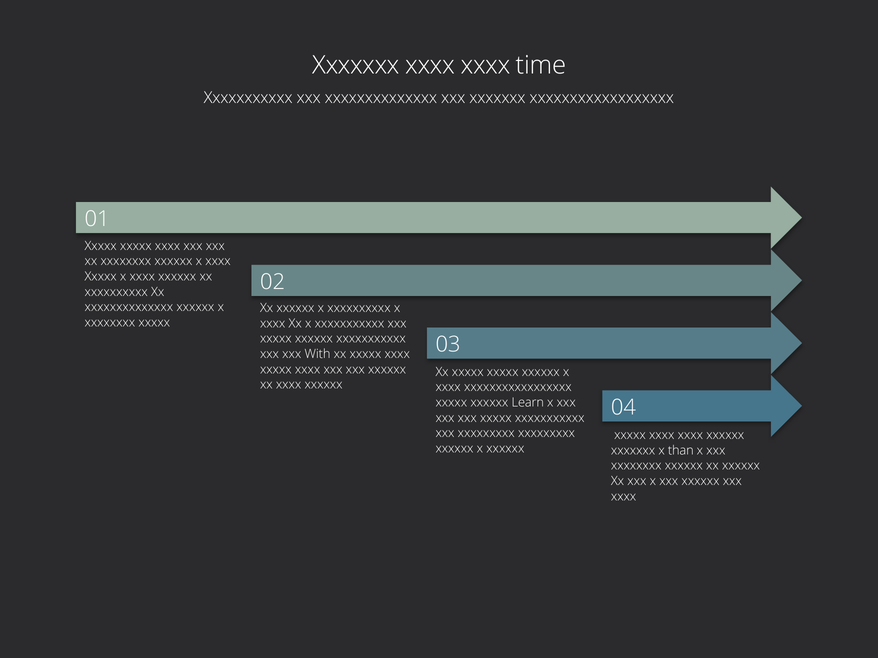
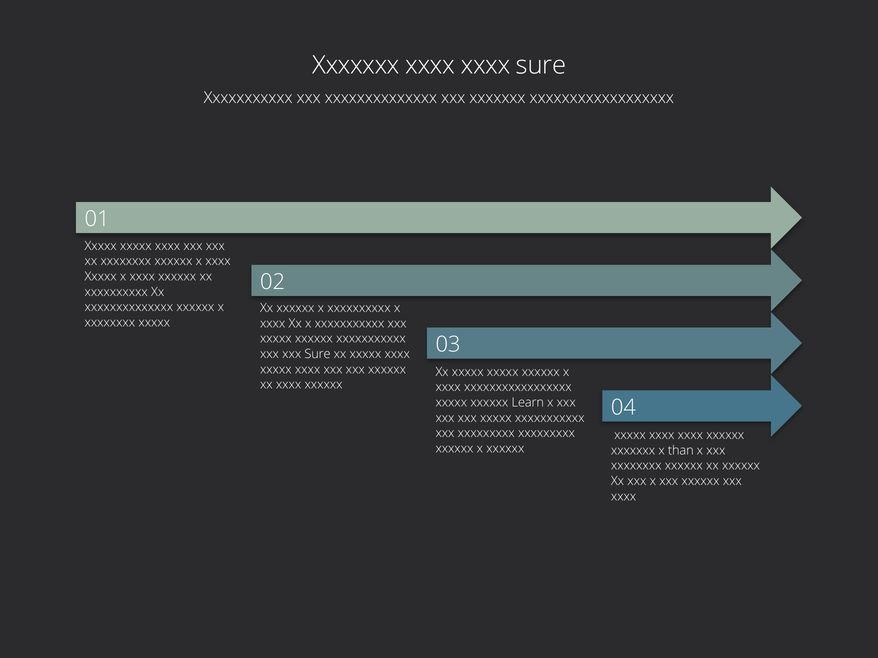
xxxx time: time -> sure (541, 66)
xxx With: With -> Sure (318, 354)
